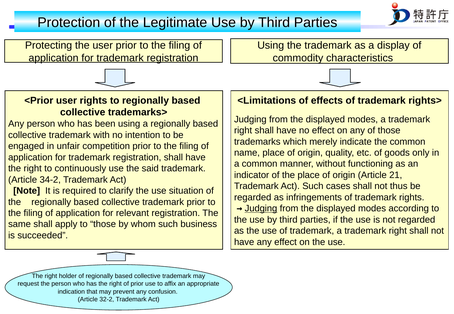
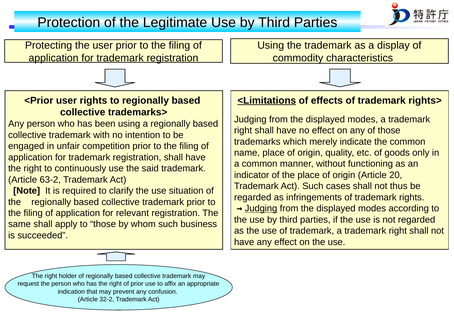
<Limitations underline: none -> present (267, 101)
21: 21 -> 20 (396, 175)
34-2: 34-2 -> 63-2 (50, 180)
